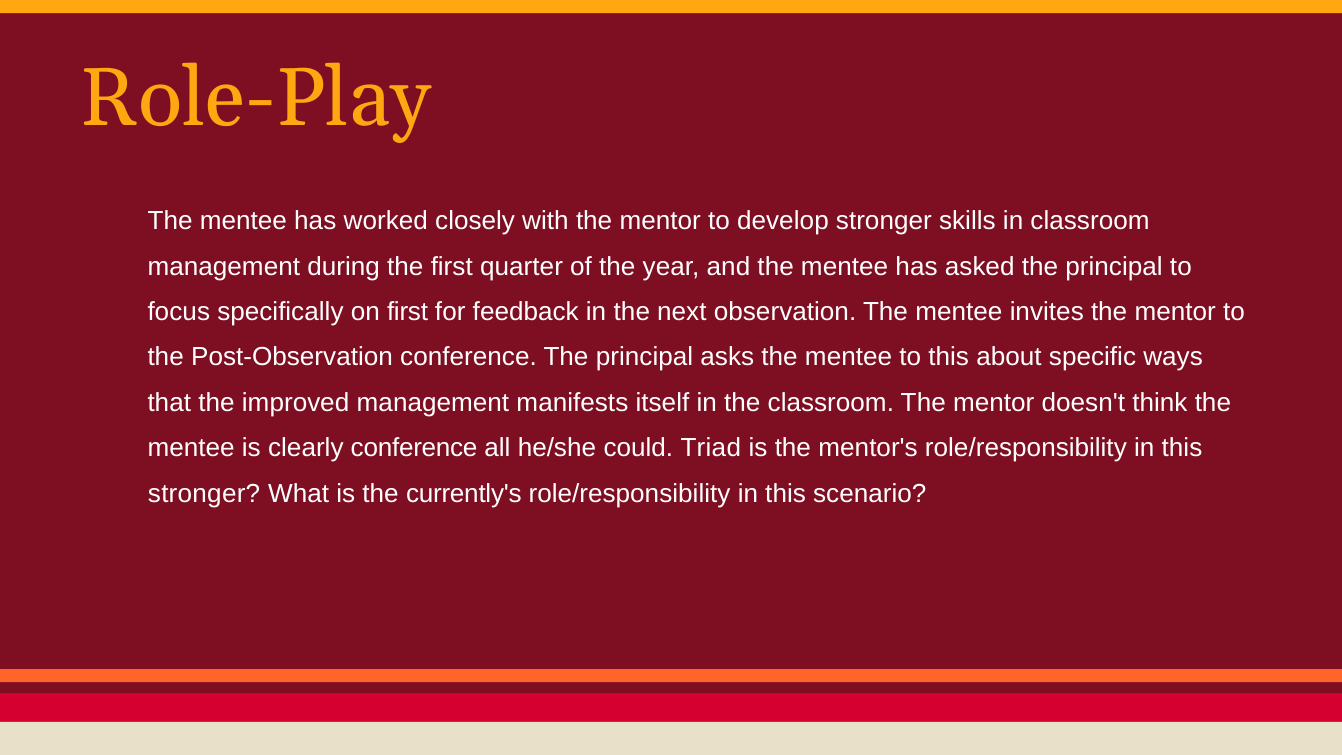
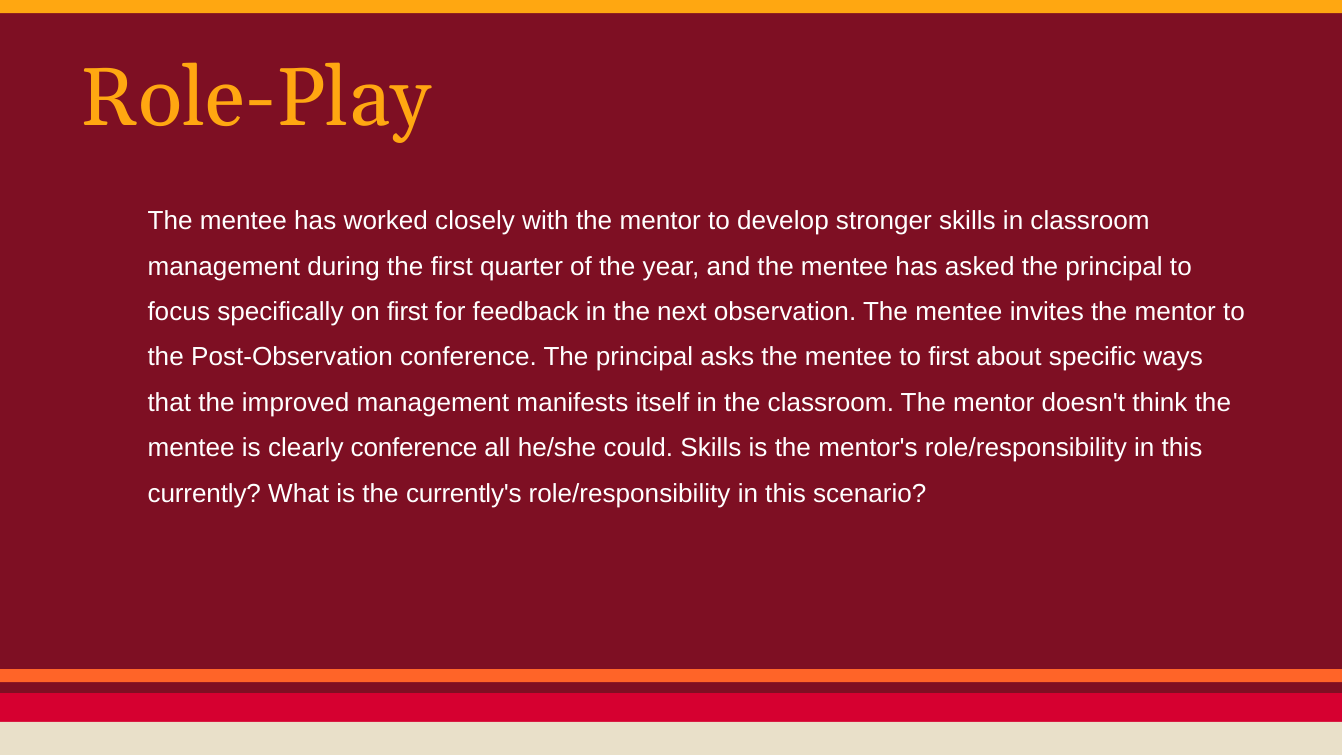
to this: this -> first (949, 357)
could Triad: Triad -> Skills (711, 448)
stronger: stronger -> currently (204, 493)
